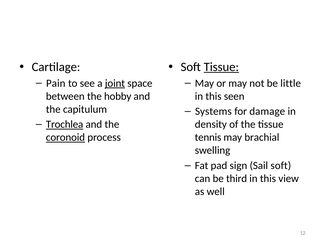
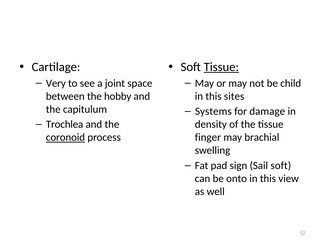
Pain: Pain -> Very (56, 83)
joint underline: present -> none (115, 83)
little: little -> child (291, 83)
seen: seen -> sites (234, 96)
Trochlea underline: present -> none (65, 124)
tennis: tennis -> finger (208, 137)
third: third -> onto (237, 178)
